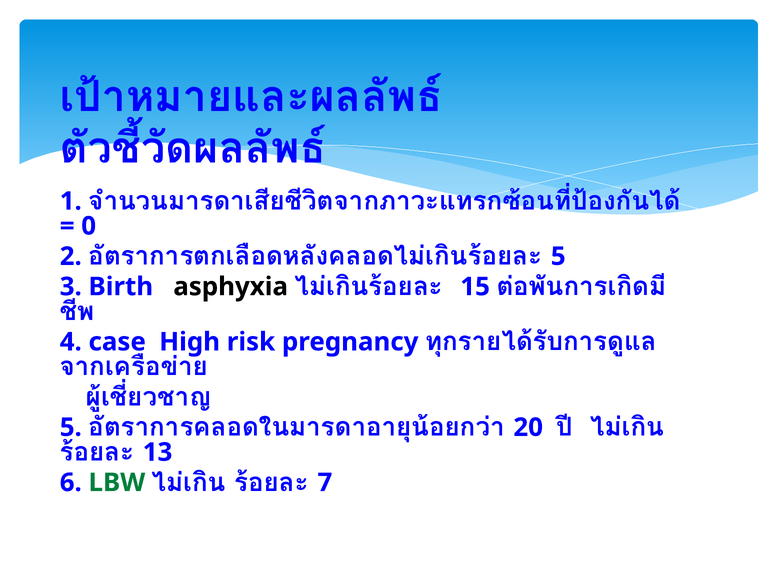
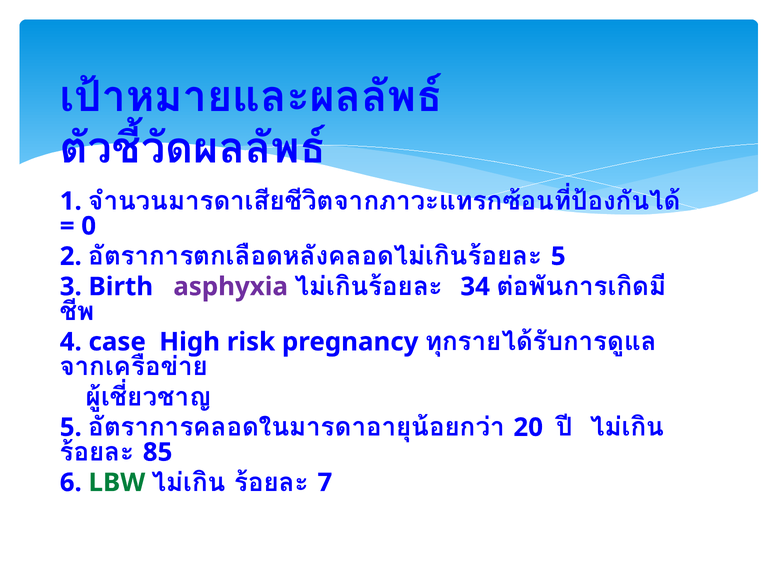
asphyxia colour: black -> purple (231, 287)
15: 15 -> 34 (475, 287)
13: 13 -> 85 (158, 453)
